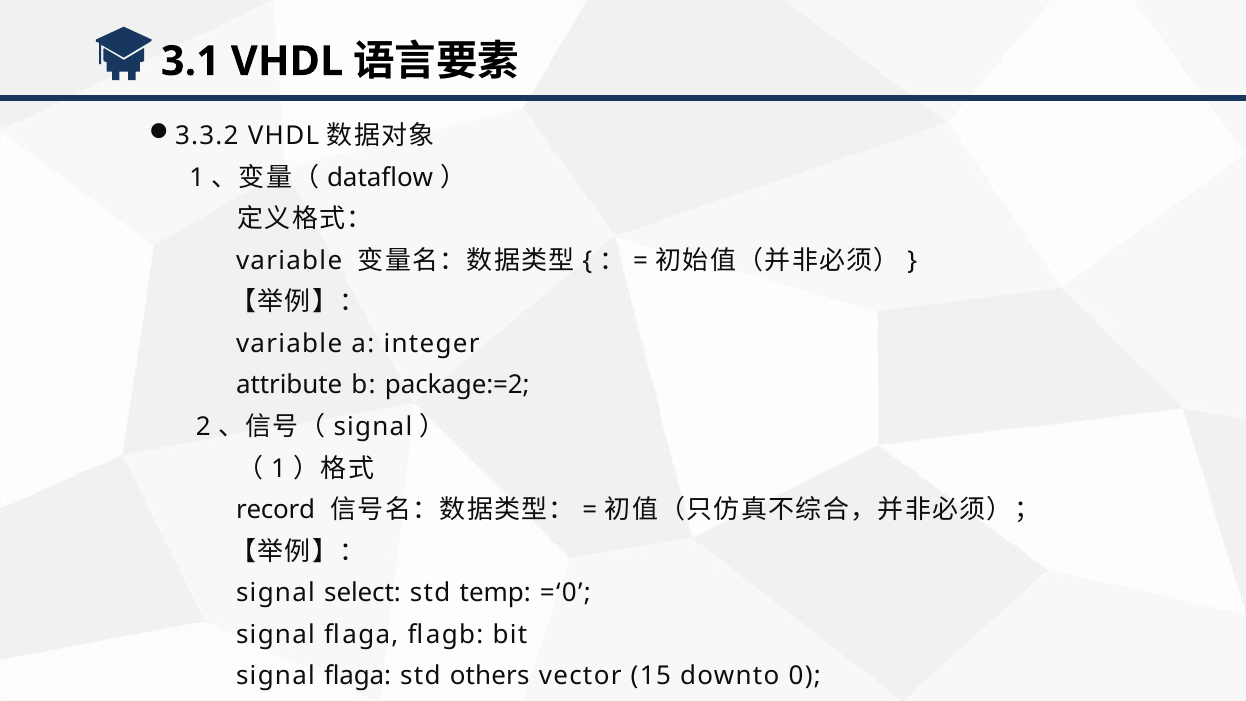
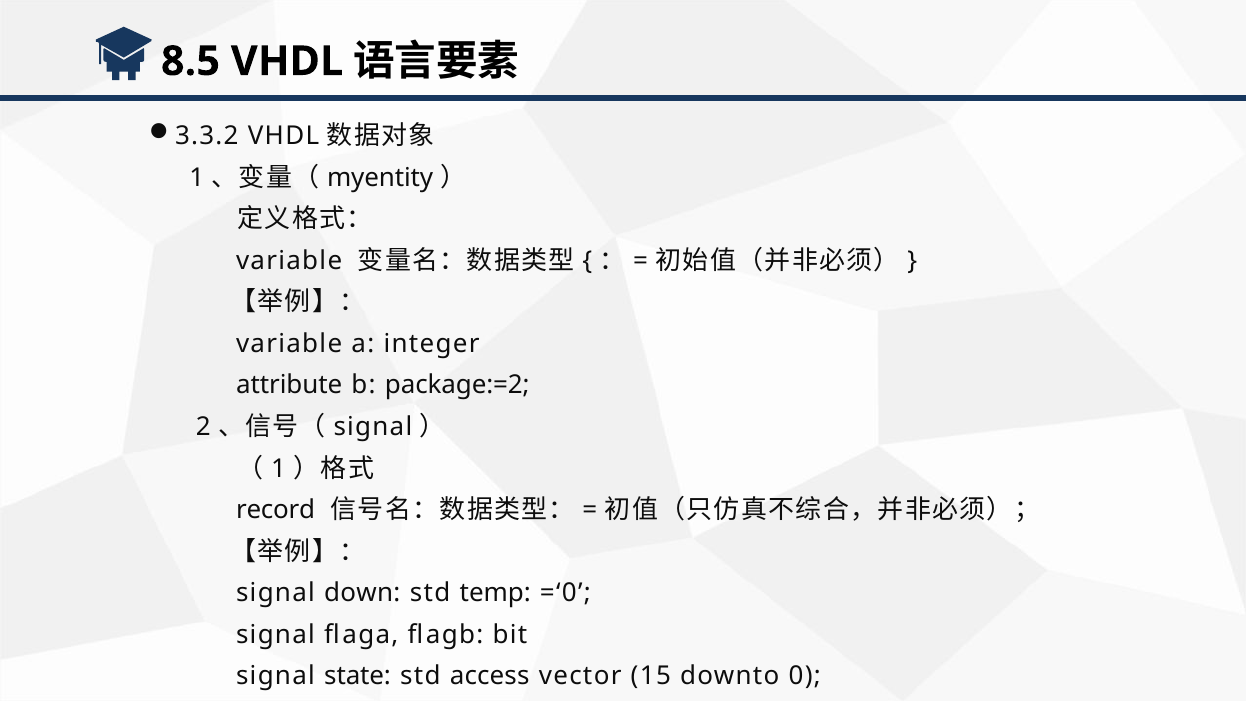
3.1: 3.1 -> 8.5 (190, 61)
dataflow: dataflow -> myentity (380, 178)
select: select -> down (362, 593)
flaga: flaga -> state (358, 676)
others: others -> access (490, 676)
